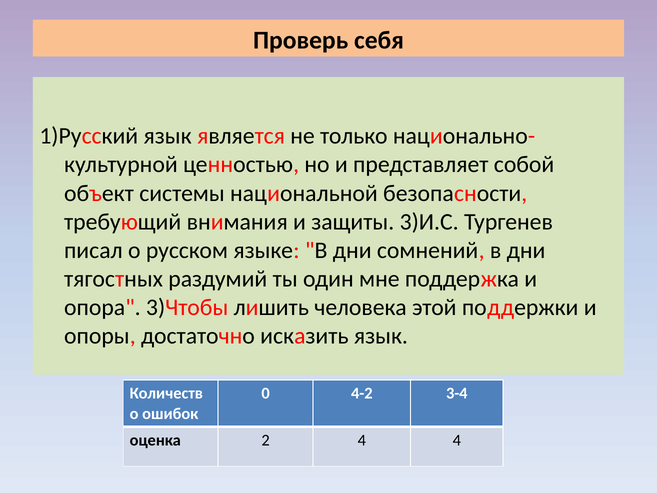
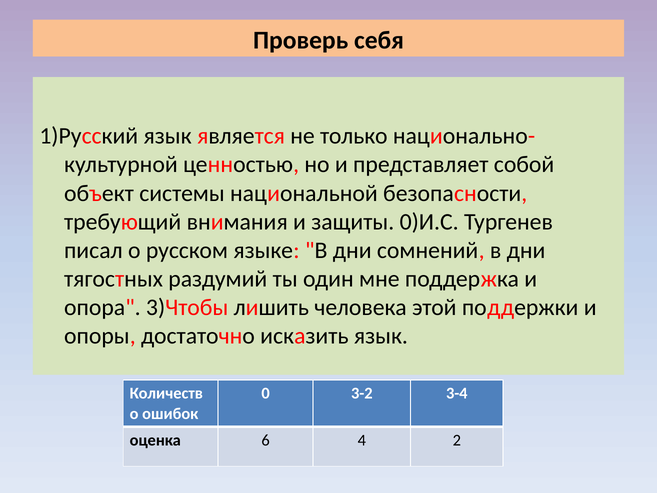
3)И.С: 3)И.С -> 0)И.С (429, 222)
4-2: 4-2 -> 3-2 (362, 393)
2: 2 -> 6 (266, 440)
4 4: 4 -> 2 (457, 440)
